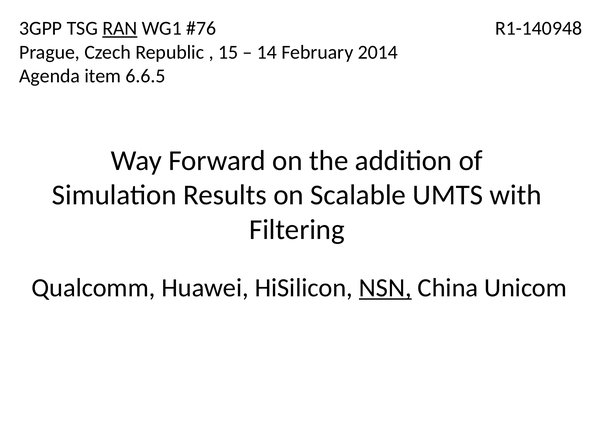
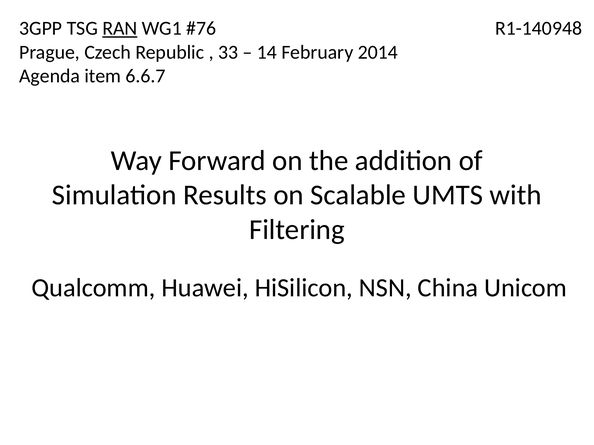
15: 15 -> 33 (228, 52)
6.6.5: 6.6.5 -> 6.6.7 (146, 76)
NSN underline: present -> none (385, 288)
